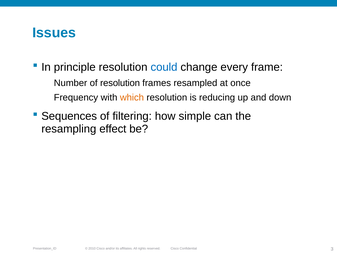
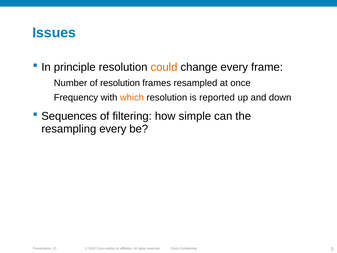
could colour: blue -> orange (164, 67)
reducing: reducing -> reported (217, 97)
resampling effect: effect -> every (113, 129)
